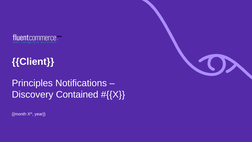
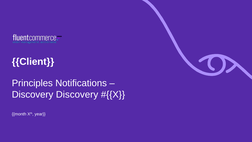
Discovery Contained: Contained -> Discovery (77, 94)
